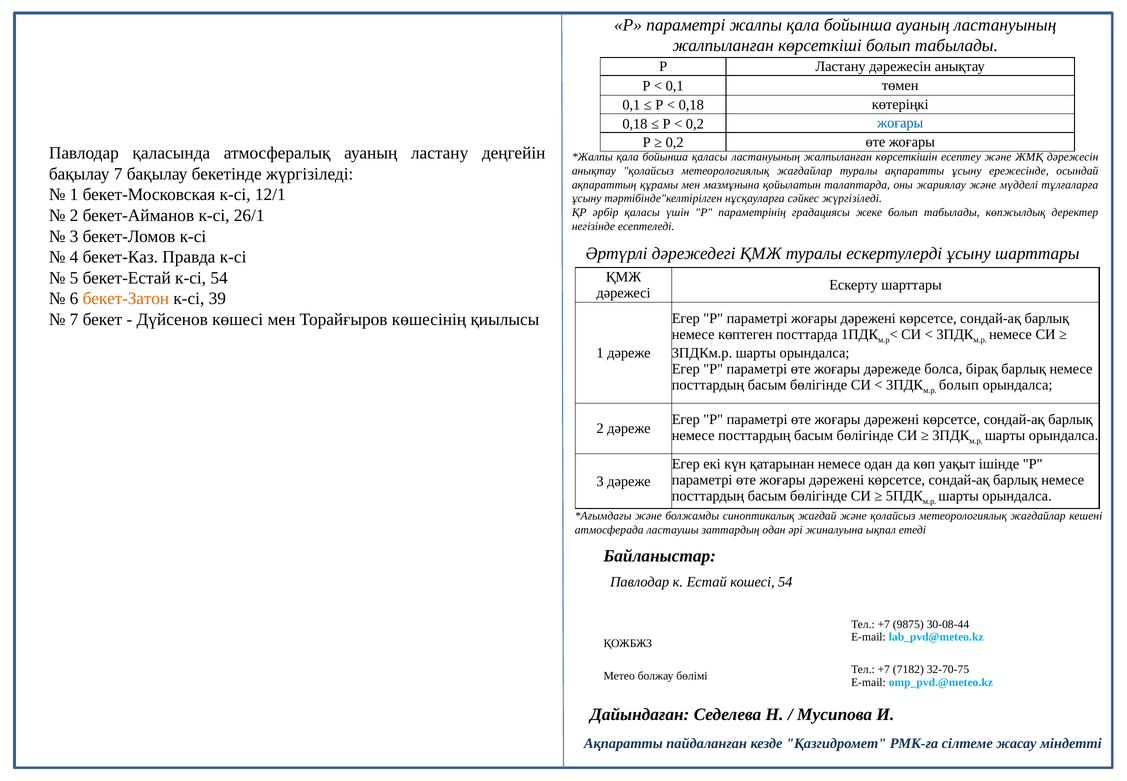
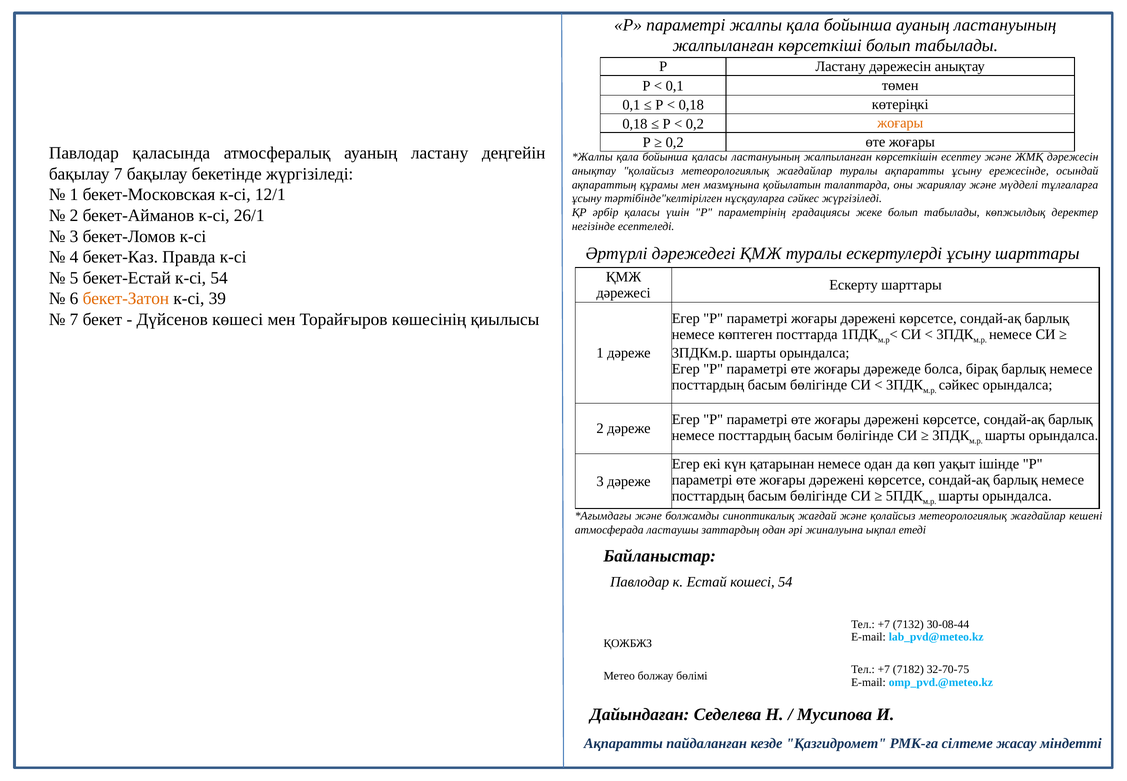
жоғары colour: blue -> orange (900, 123)
болып: болып -> сәйкес (959, 384)
9875: 9875 -> 7132 (908, 624)
